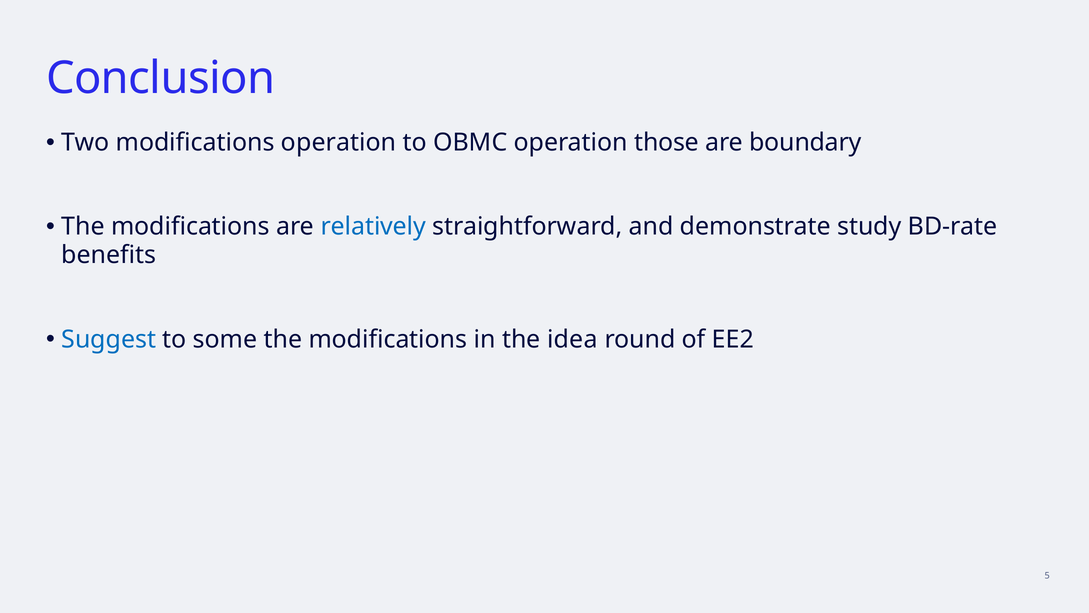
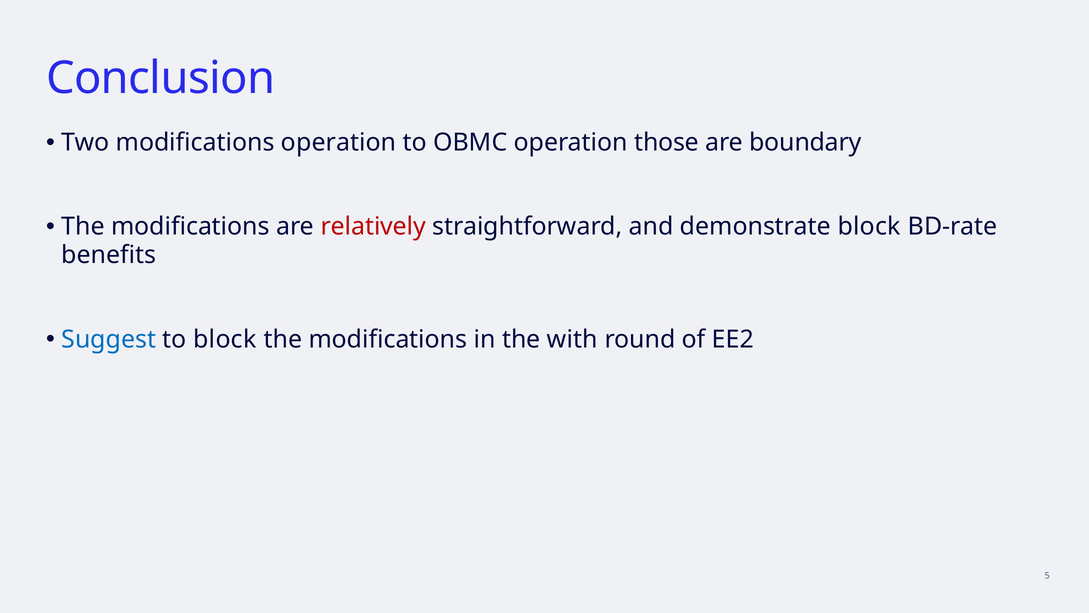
relatively colour: blue -> red (373, 227)
demonstrate study: study -> block (869, 227)
to some: some -> block (225, 339)
idea: idea -> with (572, 339)
